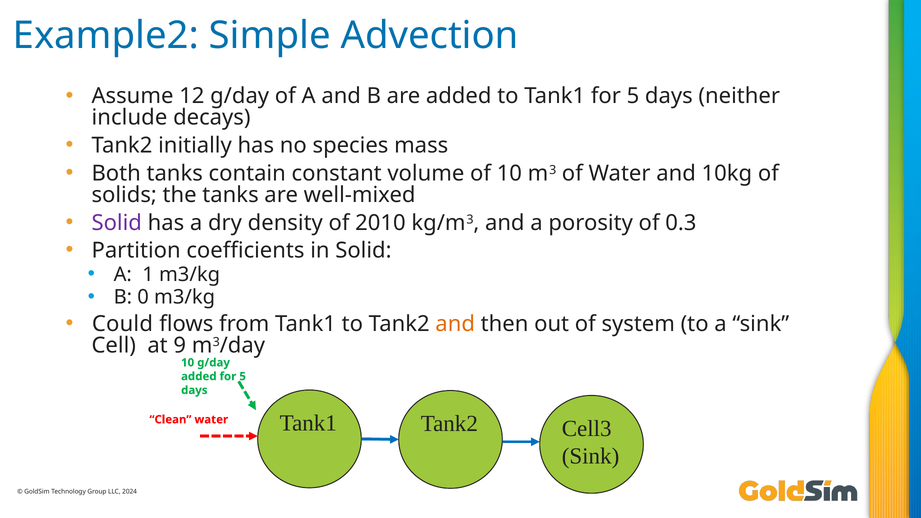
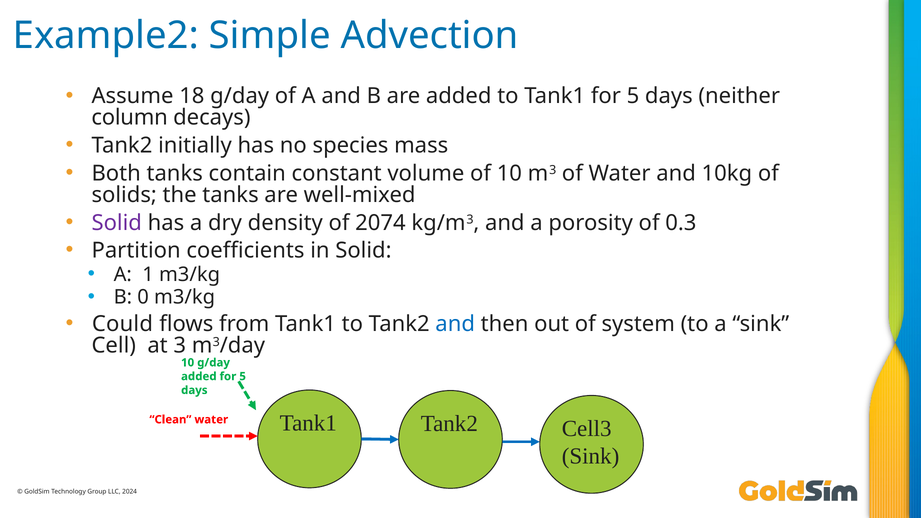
12: 12 -> 18 (192, 96)
include: include -> column (130, 118)
2010: 2010 -> 2074 (380, 223)
and colour: orange -> blue (455, 324)
9: 9 -> 3 (180, 346)
